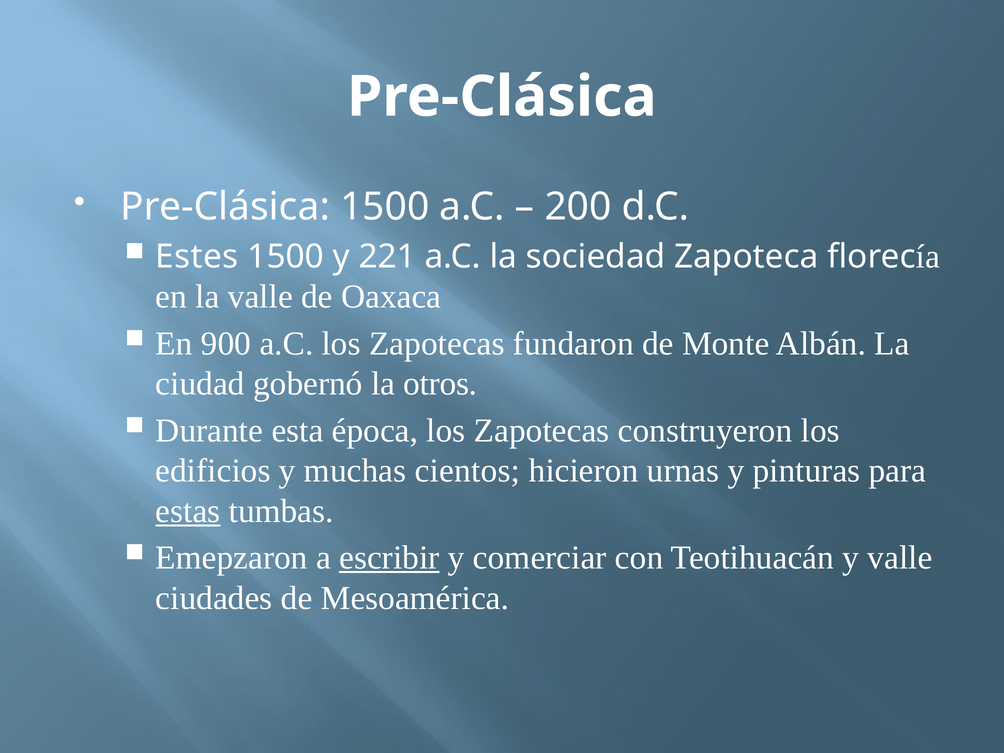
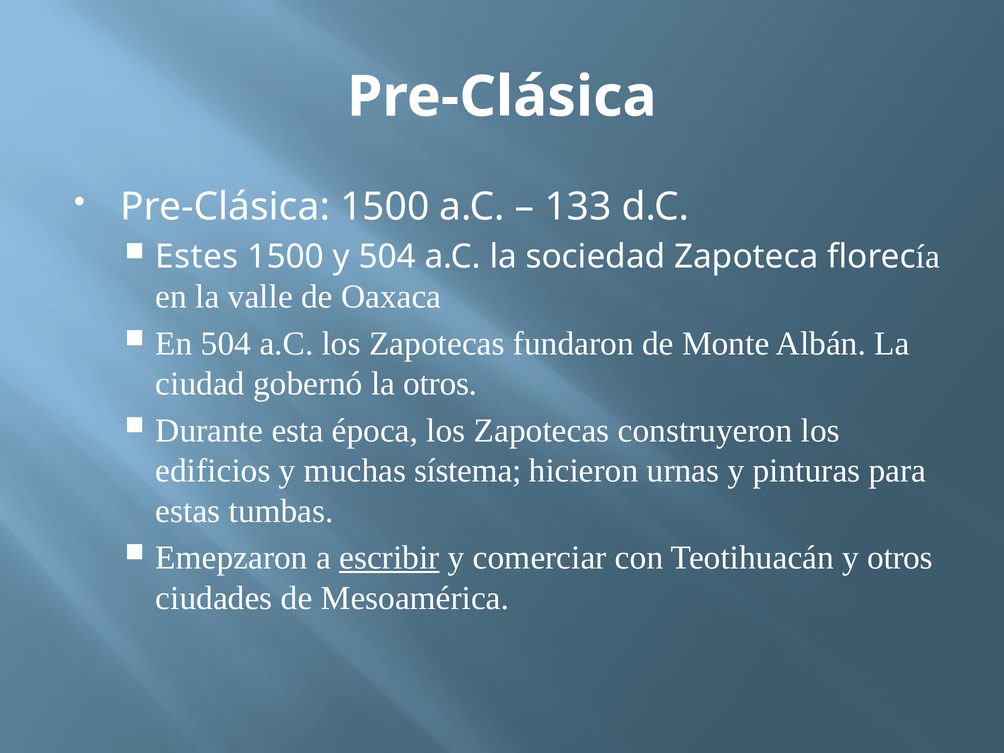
200: 200 -> 133 (578, 207)
y 221: 221 -> 504 (387, 257)
En 900: 900 -> 504 (226, 344)
cientos: cientos -> sístema (468, 471)
estas underline: present -> none (188, 511)
y valle: valle -> otros (900, 558)
